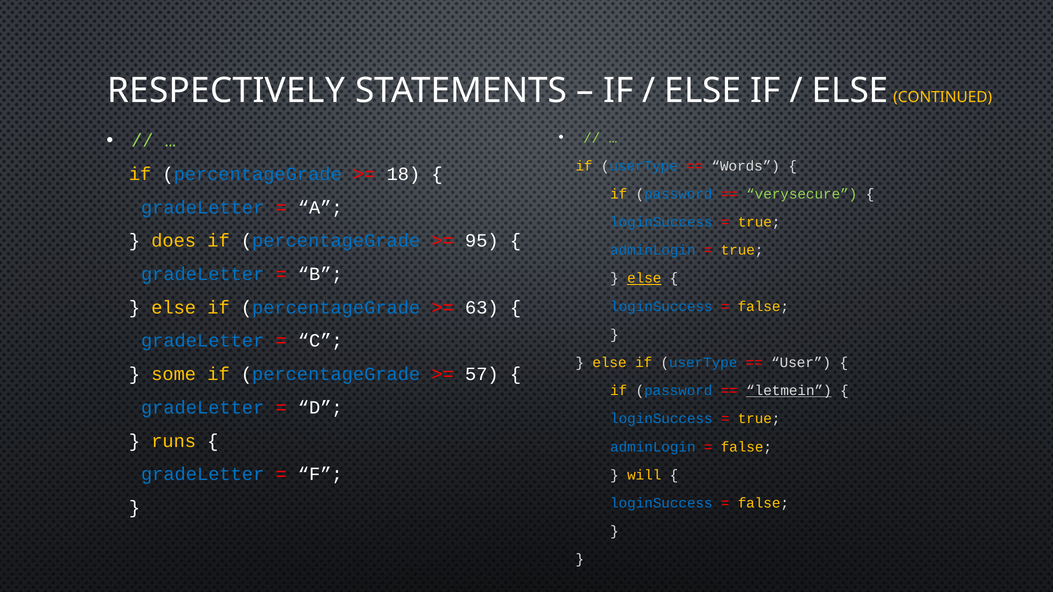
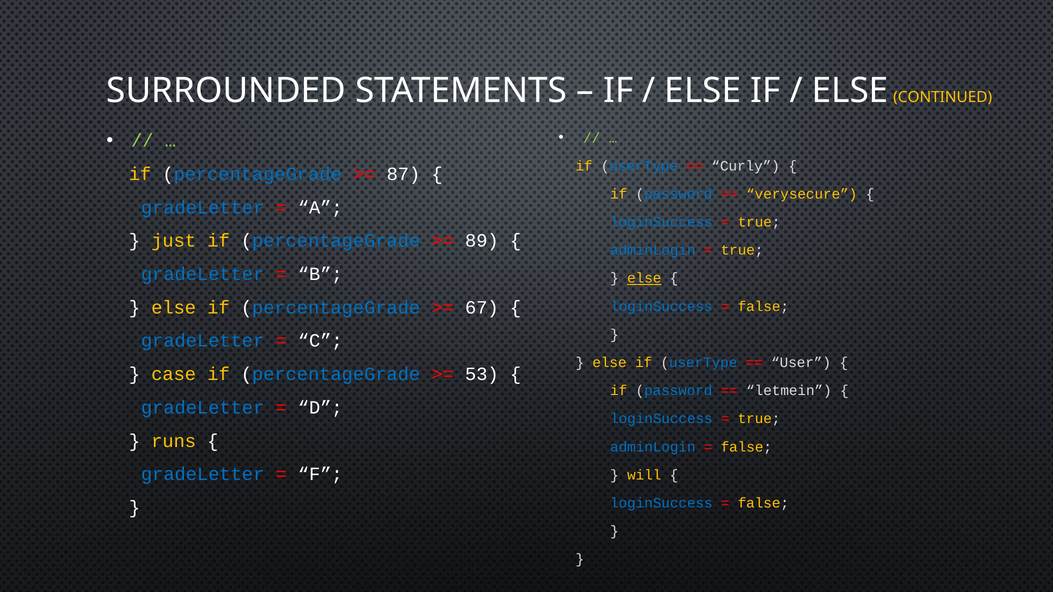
RESPECTIVELY: RESPECTIVELY -> SURROUNDED (226, 91)
Words: Words -> Curly (746, 166)
18: 18 -> 87 (403, 174)
verysecure colour: light green -> yellow (802, 194)
does: does -> just (174, 241)
95: 95 -> 89 (482, 241)
63: 63 -> 67 (482, 308)
some: some -> case (174, 374)
57: 57 -> 53 (482, 374)
letmein underline: present -> none (789, 391)
